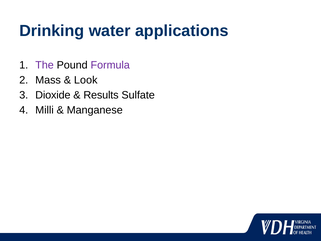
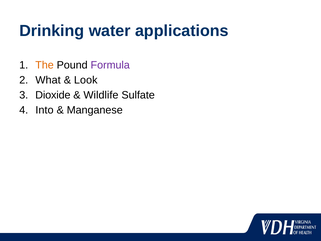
The colour: purple -> orange (45, 65)
Mass: Mass -> What (48, 80)
Results: Results -> Wildlife (101, 95)
Milli: Milli -> Into (44, 110)
